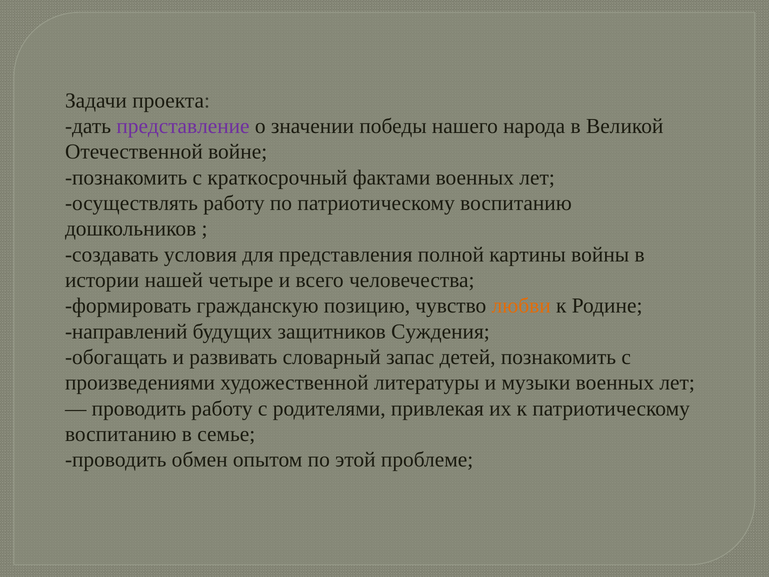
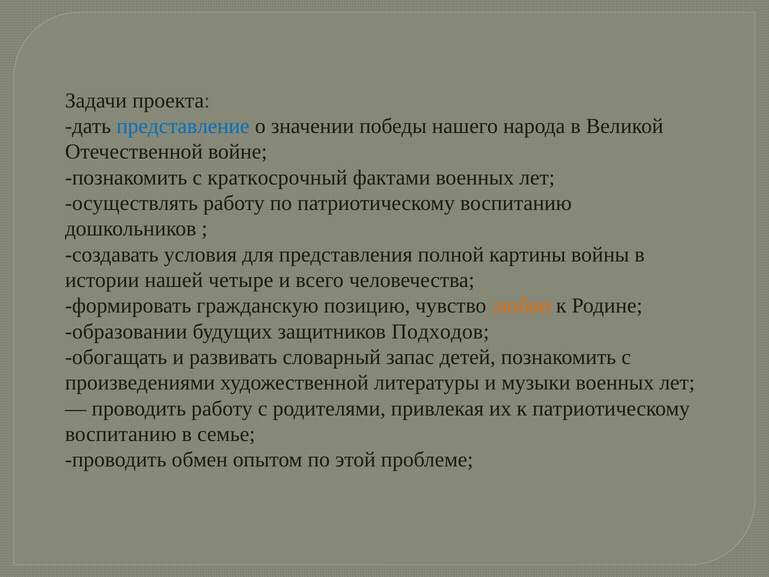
представление colour: purple -> blue (183, 126)
направлений: направлений -> образовании (126, 331)
Суждения: Суждения -> Подходов (440, 331)
